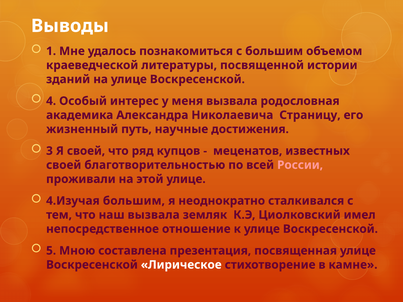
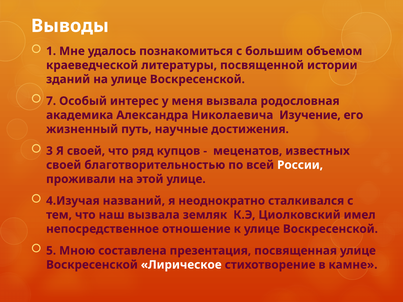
4: 4 -> 7 (51, 101)
Страницу: Страницу -> Изучение (310, 115)
России colour: pink -> white (300, 165)
4.Изучая большим: большим -> названий (134, 201)
